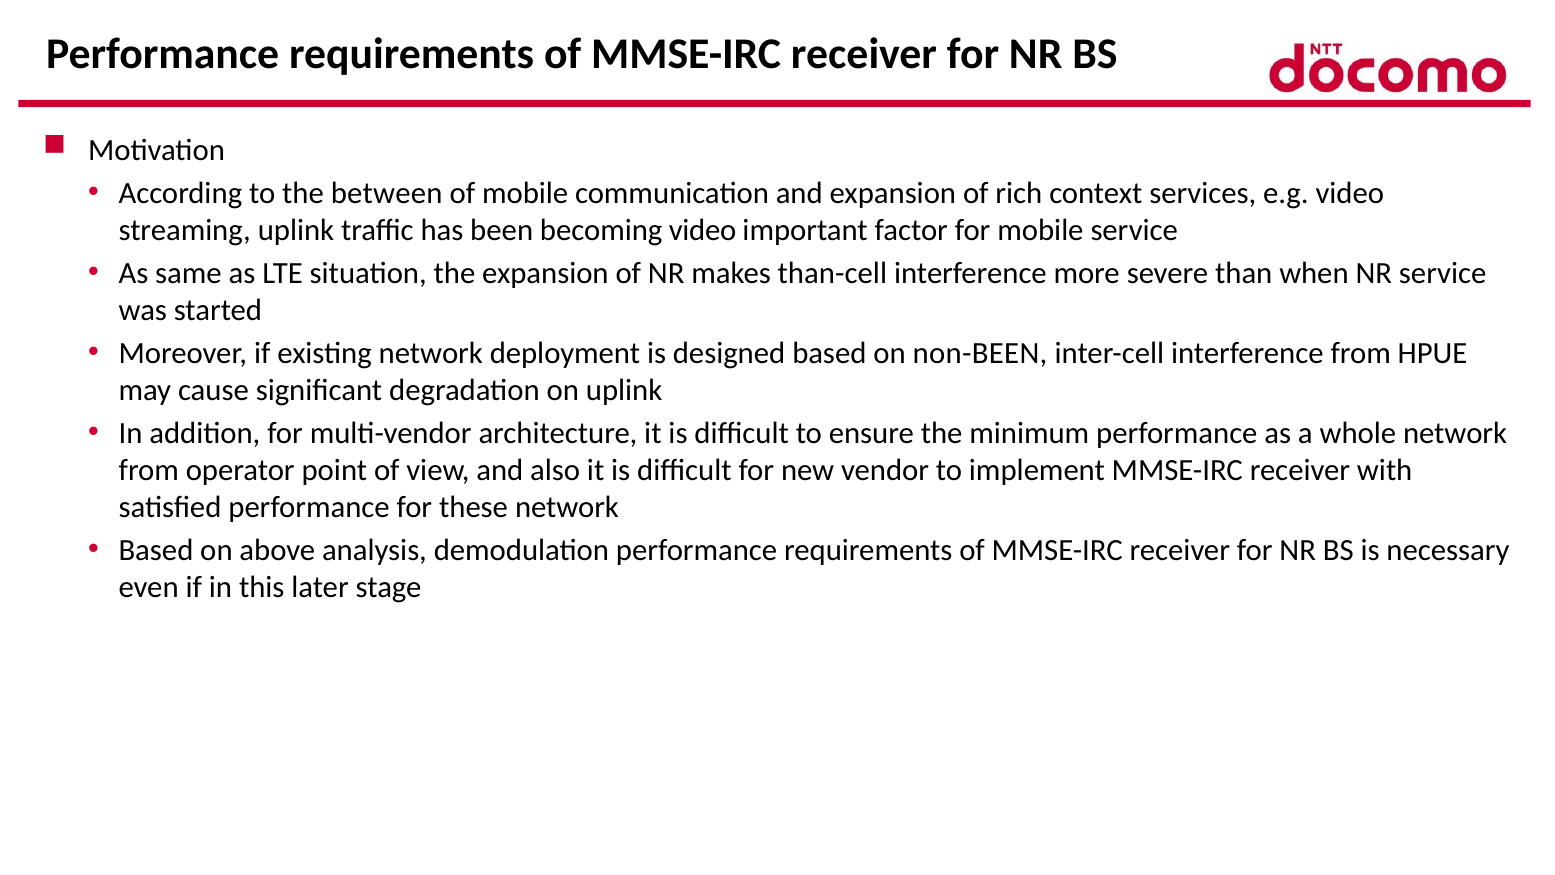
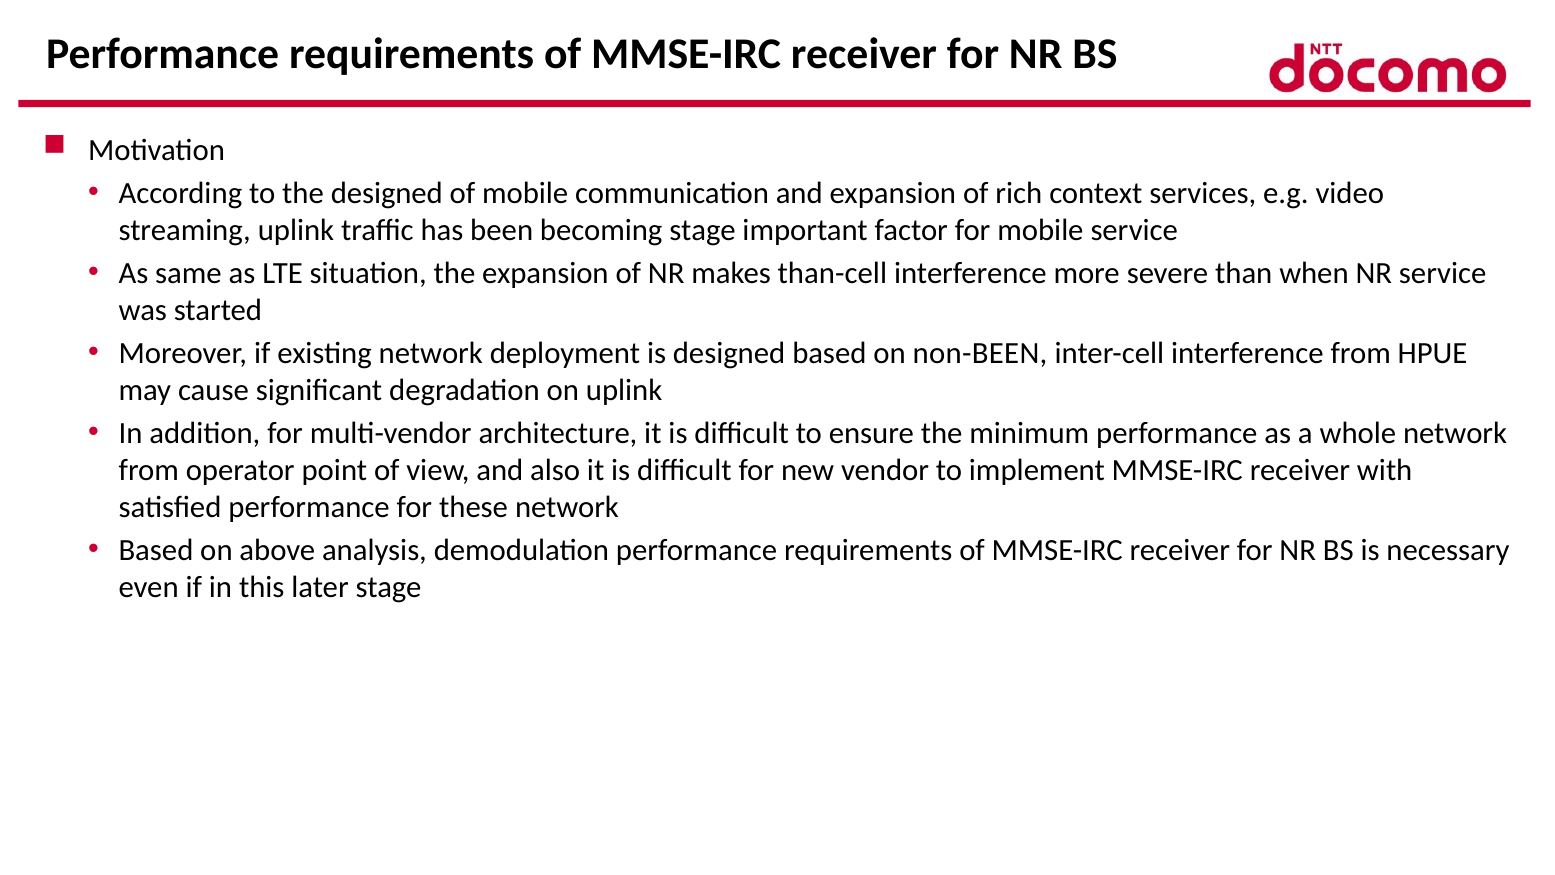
the between: between -> designed (387, 193)
becoming video: video -> stage (702, 230)
